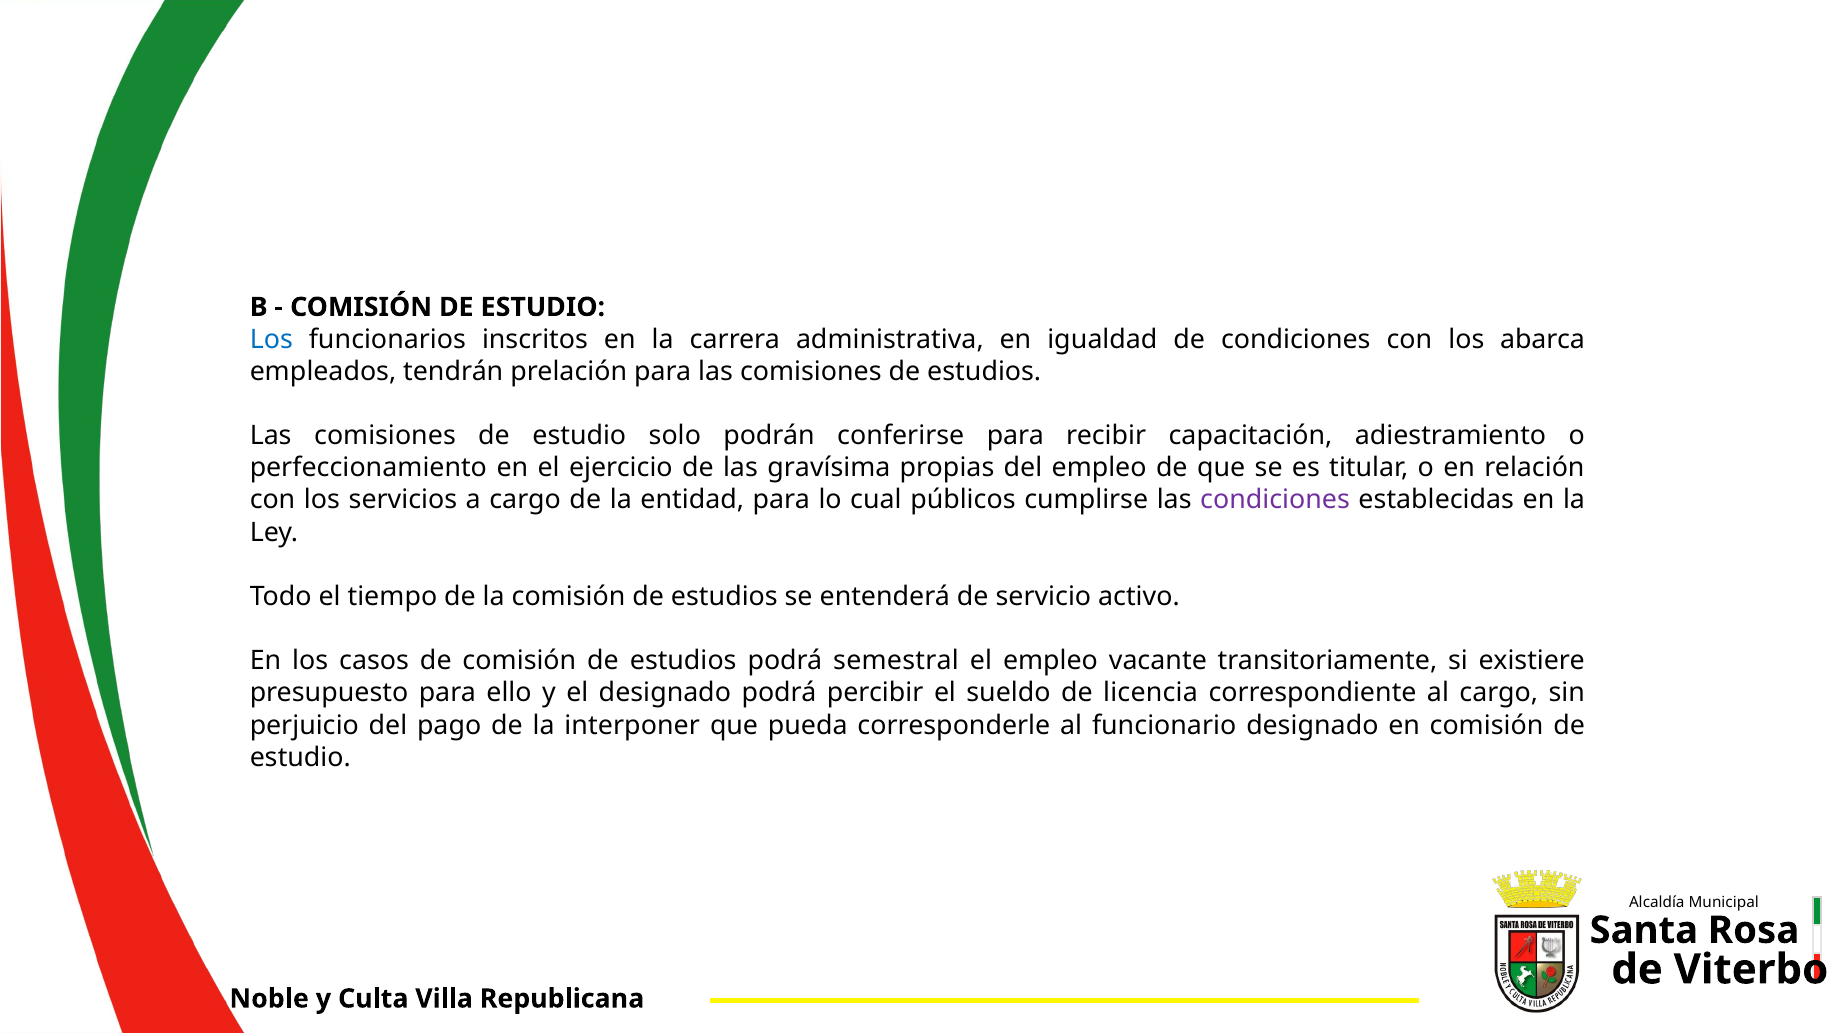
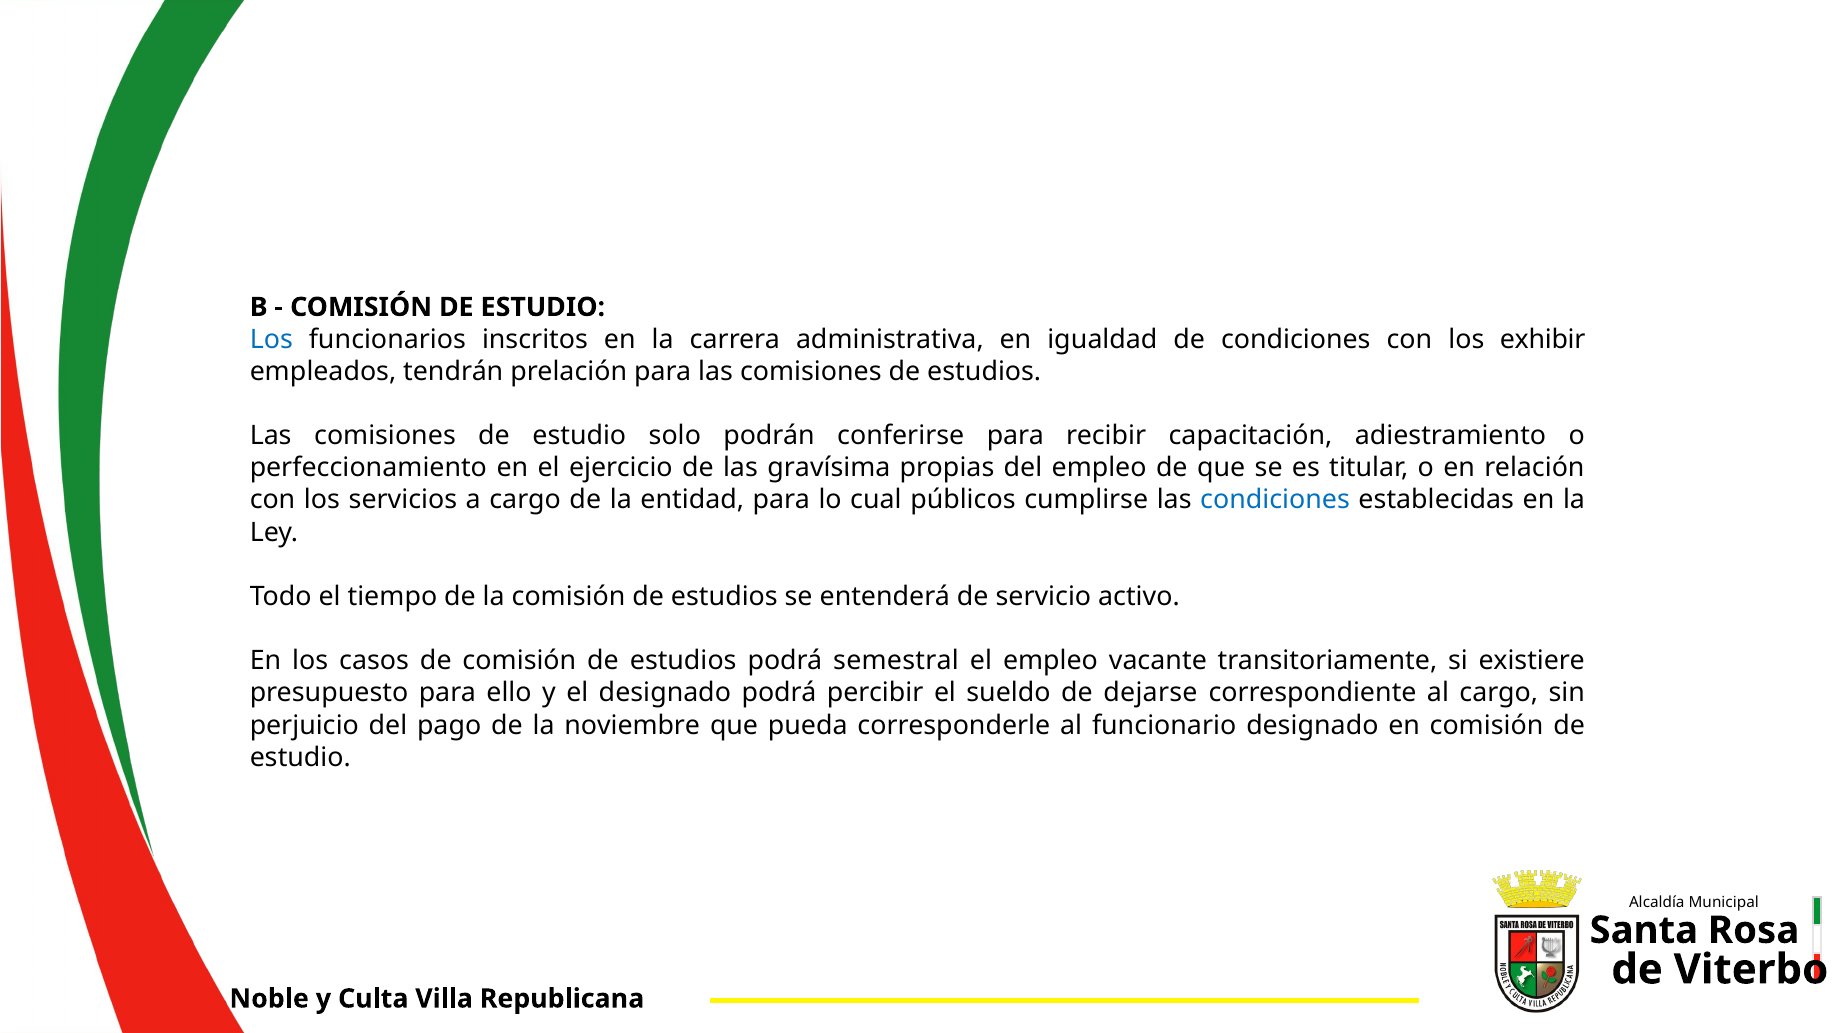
abarca: abarca -> exhibir (1543, 339)
condiciones colour: purple -> blue (1275, 500)
licencia: licencia -> dejarse (1150, 693)
interponer: interponer -> noviembre (632, 725)
